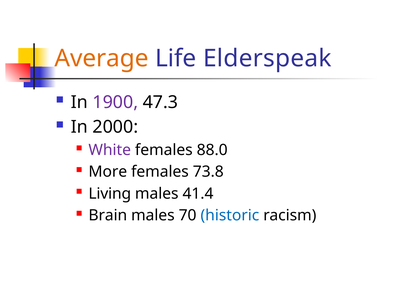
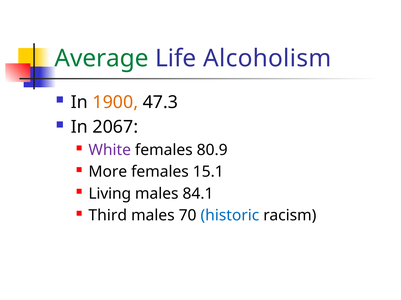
Average colour: orange -> green (102, 59)
Elderspeak: Elderspeak -> Alcoholism (267, 59)
1900 colour: purple -> orange (115, 102)
2000: 2000 -> 2067 (115, 127)
88.0: 88.0 -> 80.9 (212, 150)
73.8: 73.8 -> 15.1 (208, 172)
41.4: 41.4 -> 84.1 (198, 194)
Brain: Brain -> Third (108, 216)
